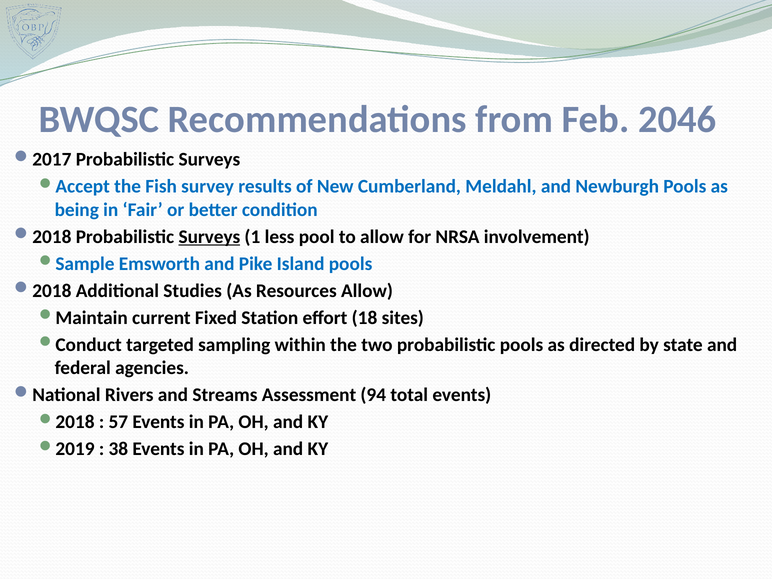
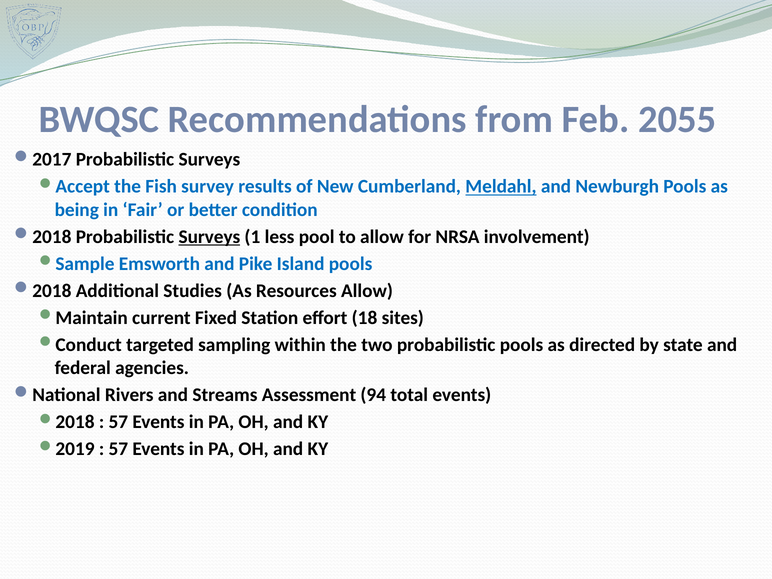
2046: 2046 -> 2055 (677, 119)
Meldahl underline: none -> present (501, 187)
38: 38 -> 57 (118, 449)
